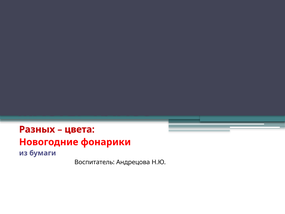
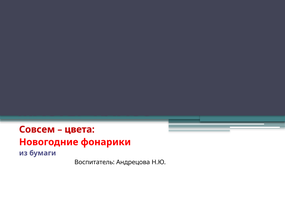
Разных: Разных -> Совсем (37, 129)
